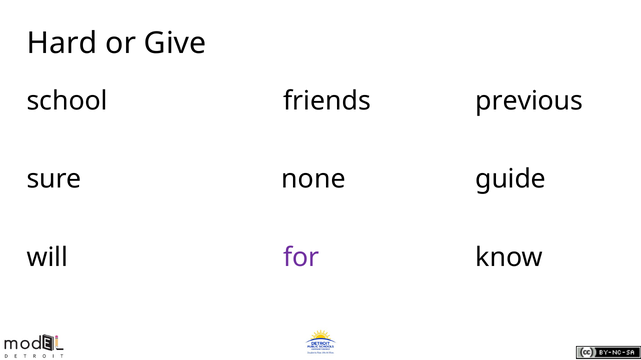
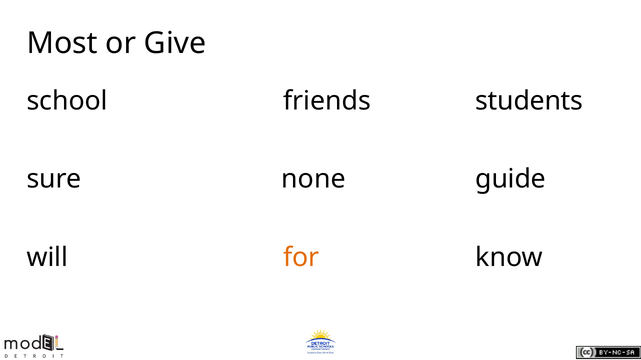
Hard: Hard -> Most (62, 43)
previous: previous -> students (529, 101)
for colour: purple -> orange (301, 258)
